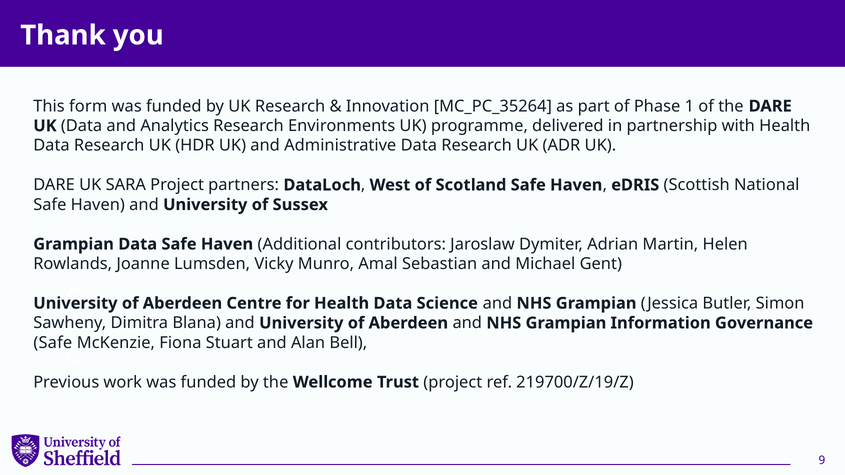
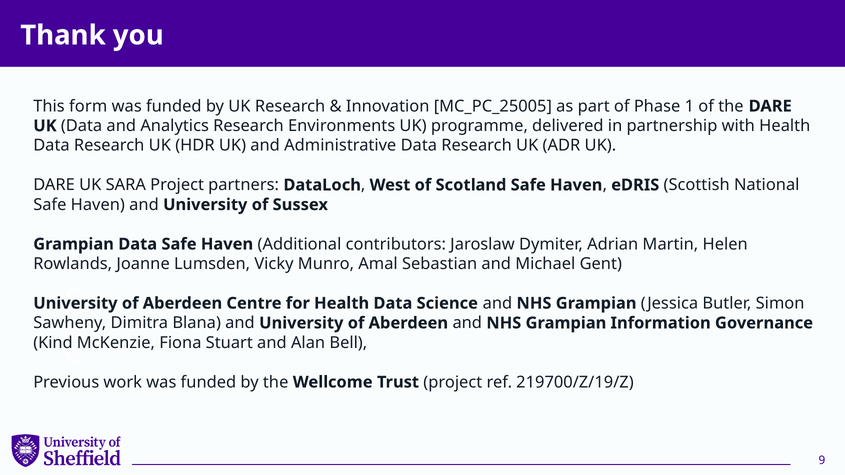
MC_PC_35264: MC_PC_35264 -> MC_PC_25005 (493, 106)
Safe: Safe -> Kind (53, 343)
